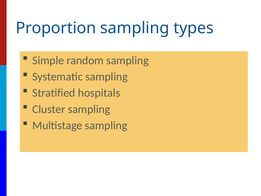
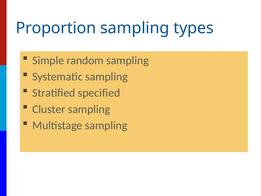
hospitals: hospitals -> specified (99, 93)
